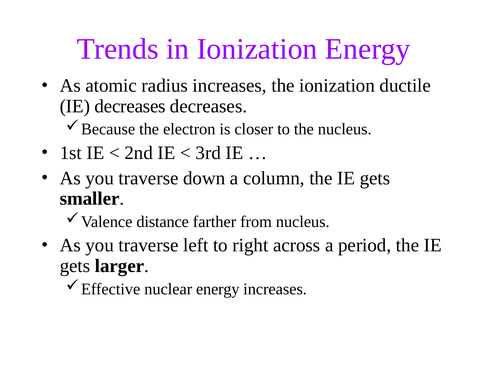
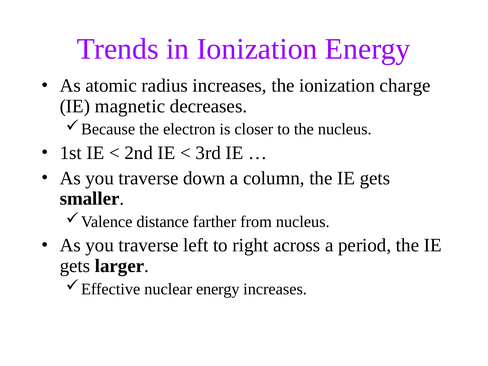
ductile: ductile -> charge (405, 86)
IE decreases: decreases -> magnetic (130, 106)
